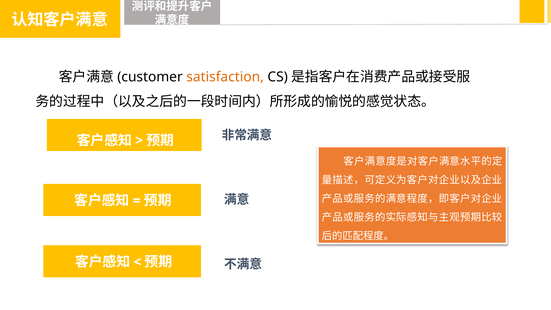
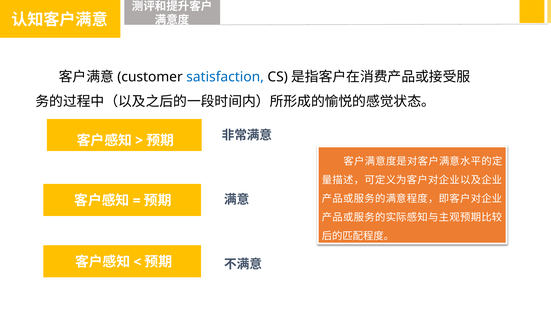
satisfaction colour: orange -> blue (225, 77)
